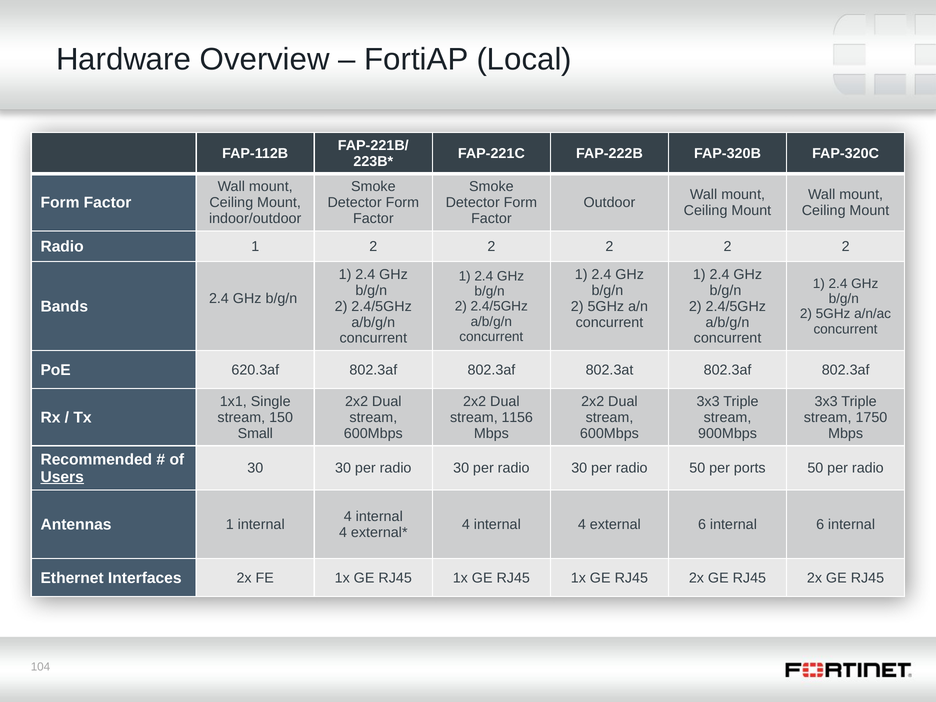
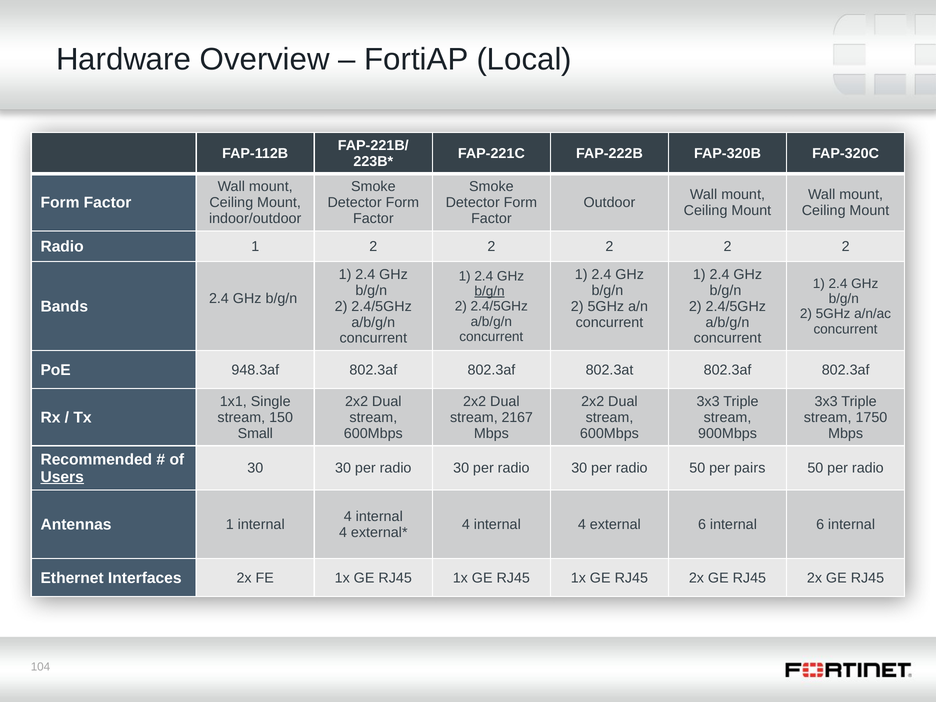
b/g/n underline: none -> present (490, 291)
620.3af: 620.3af -> 948.3af (255, 370)
1156: 1156 -> 2167 (517, 417)
ports: ports -> pairs (750, 468)
